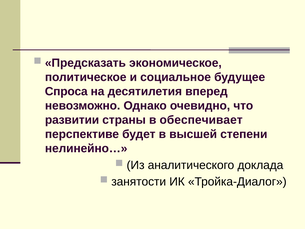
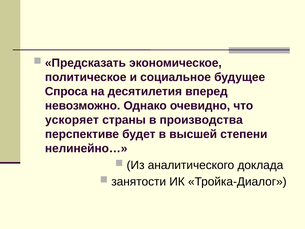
развитии: развитии -> ускоряет (72, 120)
обеспечивает: обеспечивает -> производства (201, 120)
